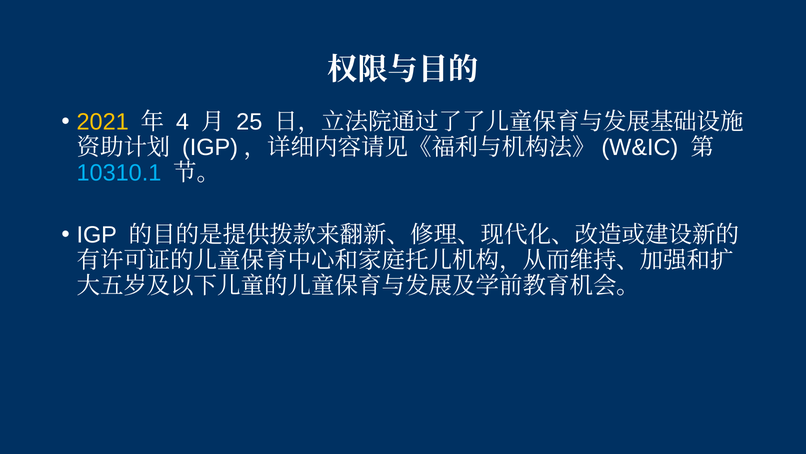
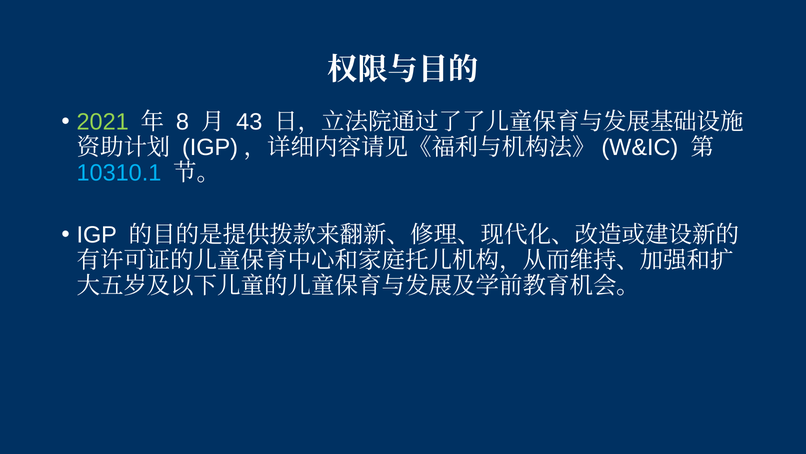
2021 colour: yellow -> light green (103, 122)
4: 4 -> 8 (183, 122)
25: 25 -> 43 (249, 122)
